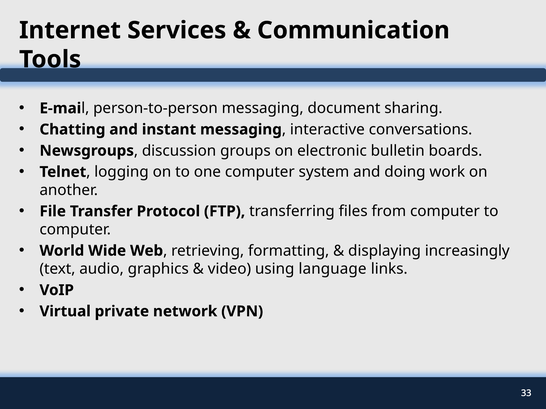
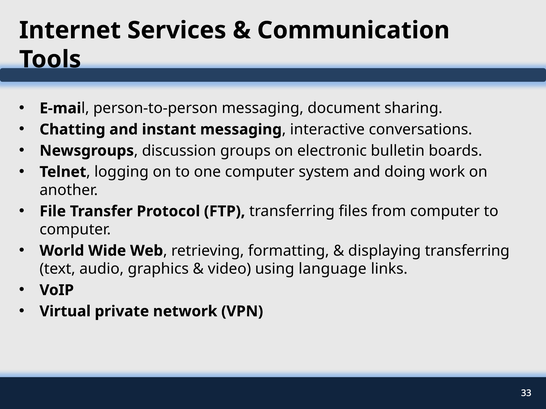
displaying increasingly: increasingly -> transferring (467, 251)
